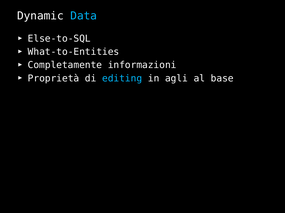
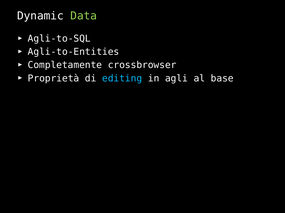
Data colour: light blue -> light green (84, 16)
Else-to-SQL: Else-to-SQL -> Agli-to-SQL (59, 39)
What-to-Entities: What-to-Entities -> Agli-to-Entities (74, 52)
informazioni: informazioni -> crossbrowser (142, 65)
